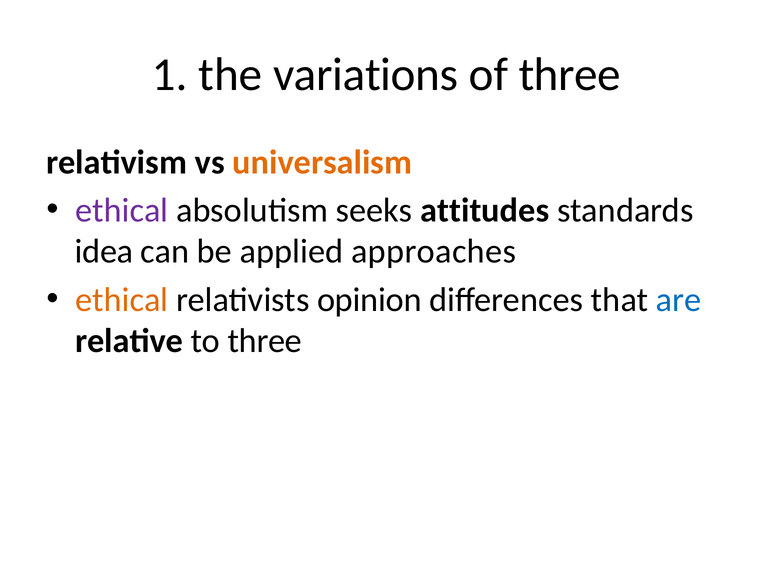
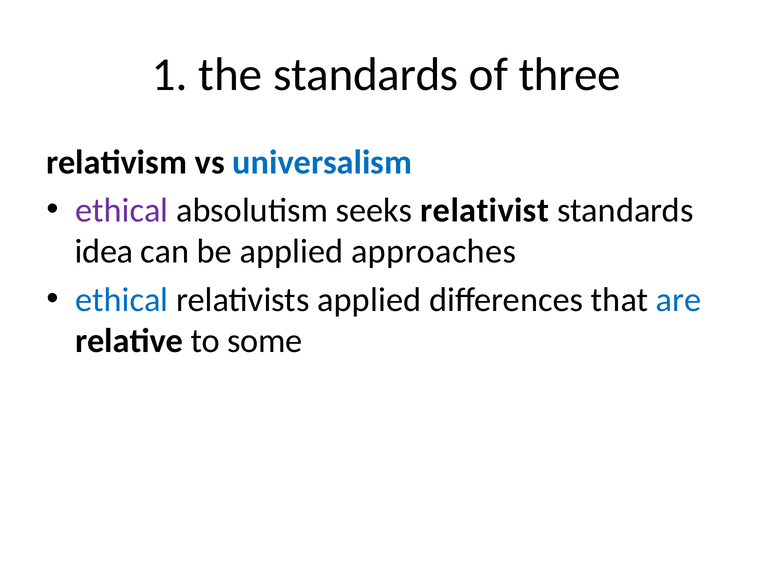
the variations: variations -> standards (366, 75)
universalism colour: orange -> blue (322, 162)
attitudes: attitudes -> relativist (485, 210)
ethical colour: orange -> blue (122, 300)
relativists opinion: opinion -> applied (369, 300)
to three: three -> some (265, 341)
